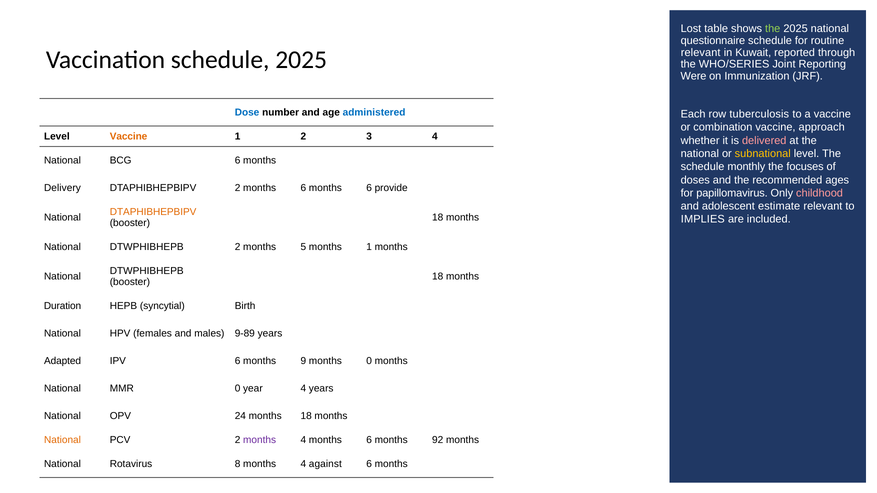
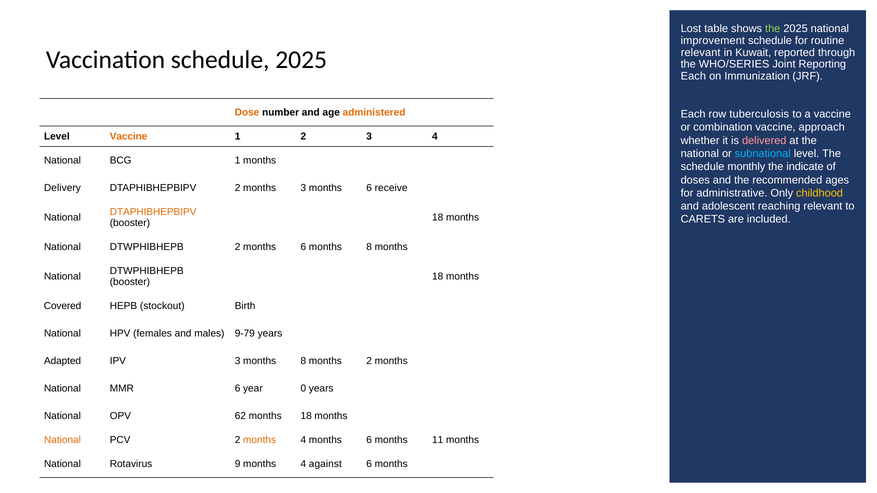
questionnaire: questionnaire -> improvement (713, 41)
Were: Were -> Each (693, 76)
Dose colour: blue -> orange (247, 113)
administered colour: blue -> orange (374, 113)
subnational colour: yellow -> light blue (763, 154)
BCG 6: 6 -> 1 (238, 160)
focuses: focuses -> indicate (805, 167)
2 months 6: 6 -> 3 (303, 188)
provide: provide -> receive (391, 188)
papillomavirus: papillomavirus -> administrative (732, 193)
childhood colour: pink -> yellow (820, 193)
estimate: estimate -> reaching (779, 206)
IMPLIES: IMPLIES -> CARETS (703, 219)
2 months 5: 5 -> 6 (303, 247)
1: 1 -> 8 (369, 247)
Duration: Duration -> Covered (63, 306)
syncytial: syncytial -> stockout (162, 306)
9-89: 9-89 -> 9-79 (245, 334)
IPV 6: 6 -> 3 (238, 361)
9: 9 -> 8 (303, 361)
months 0: 0 -> 2 (369, 361)
MMR 0: 0 -> 6 (238, 389)
year 4: 4 -> 0 (303, 389)
24: 24 -> 62 (240, 416)
months colour: purple -> orange (260, 440)
92: 92 -> 11 (438, 440)
8: 8 -> 9 (238, 464)
